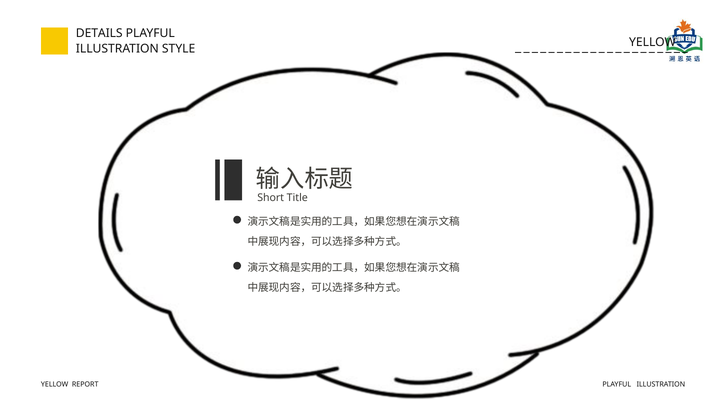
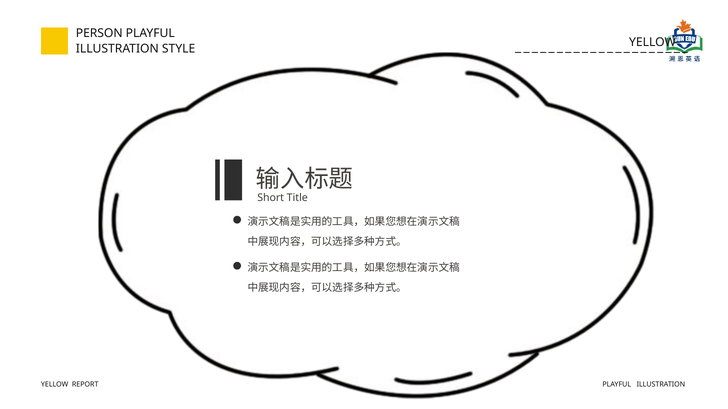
DETAILS: DETAILS -> PERSON (99, 33)
